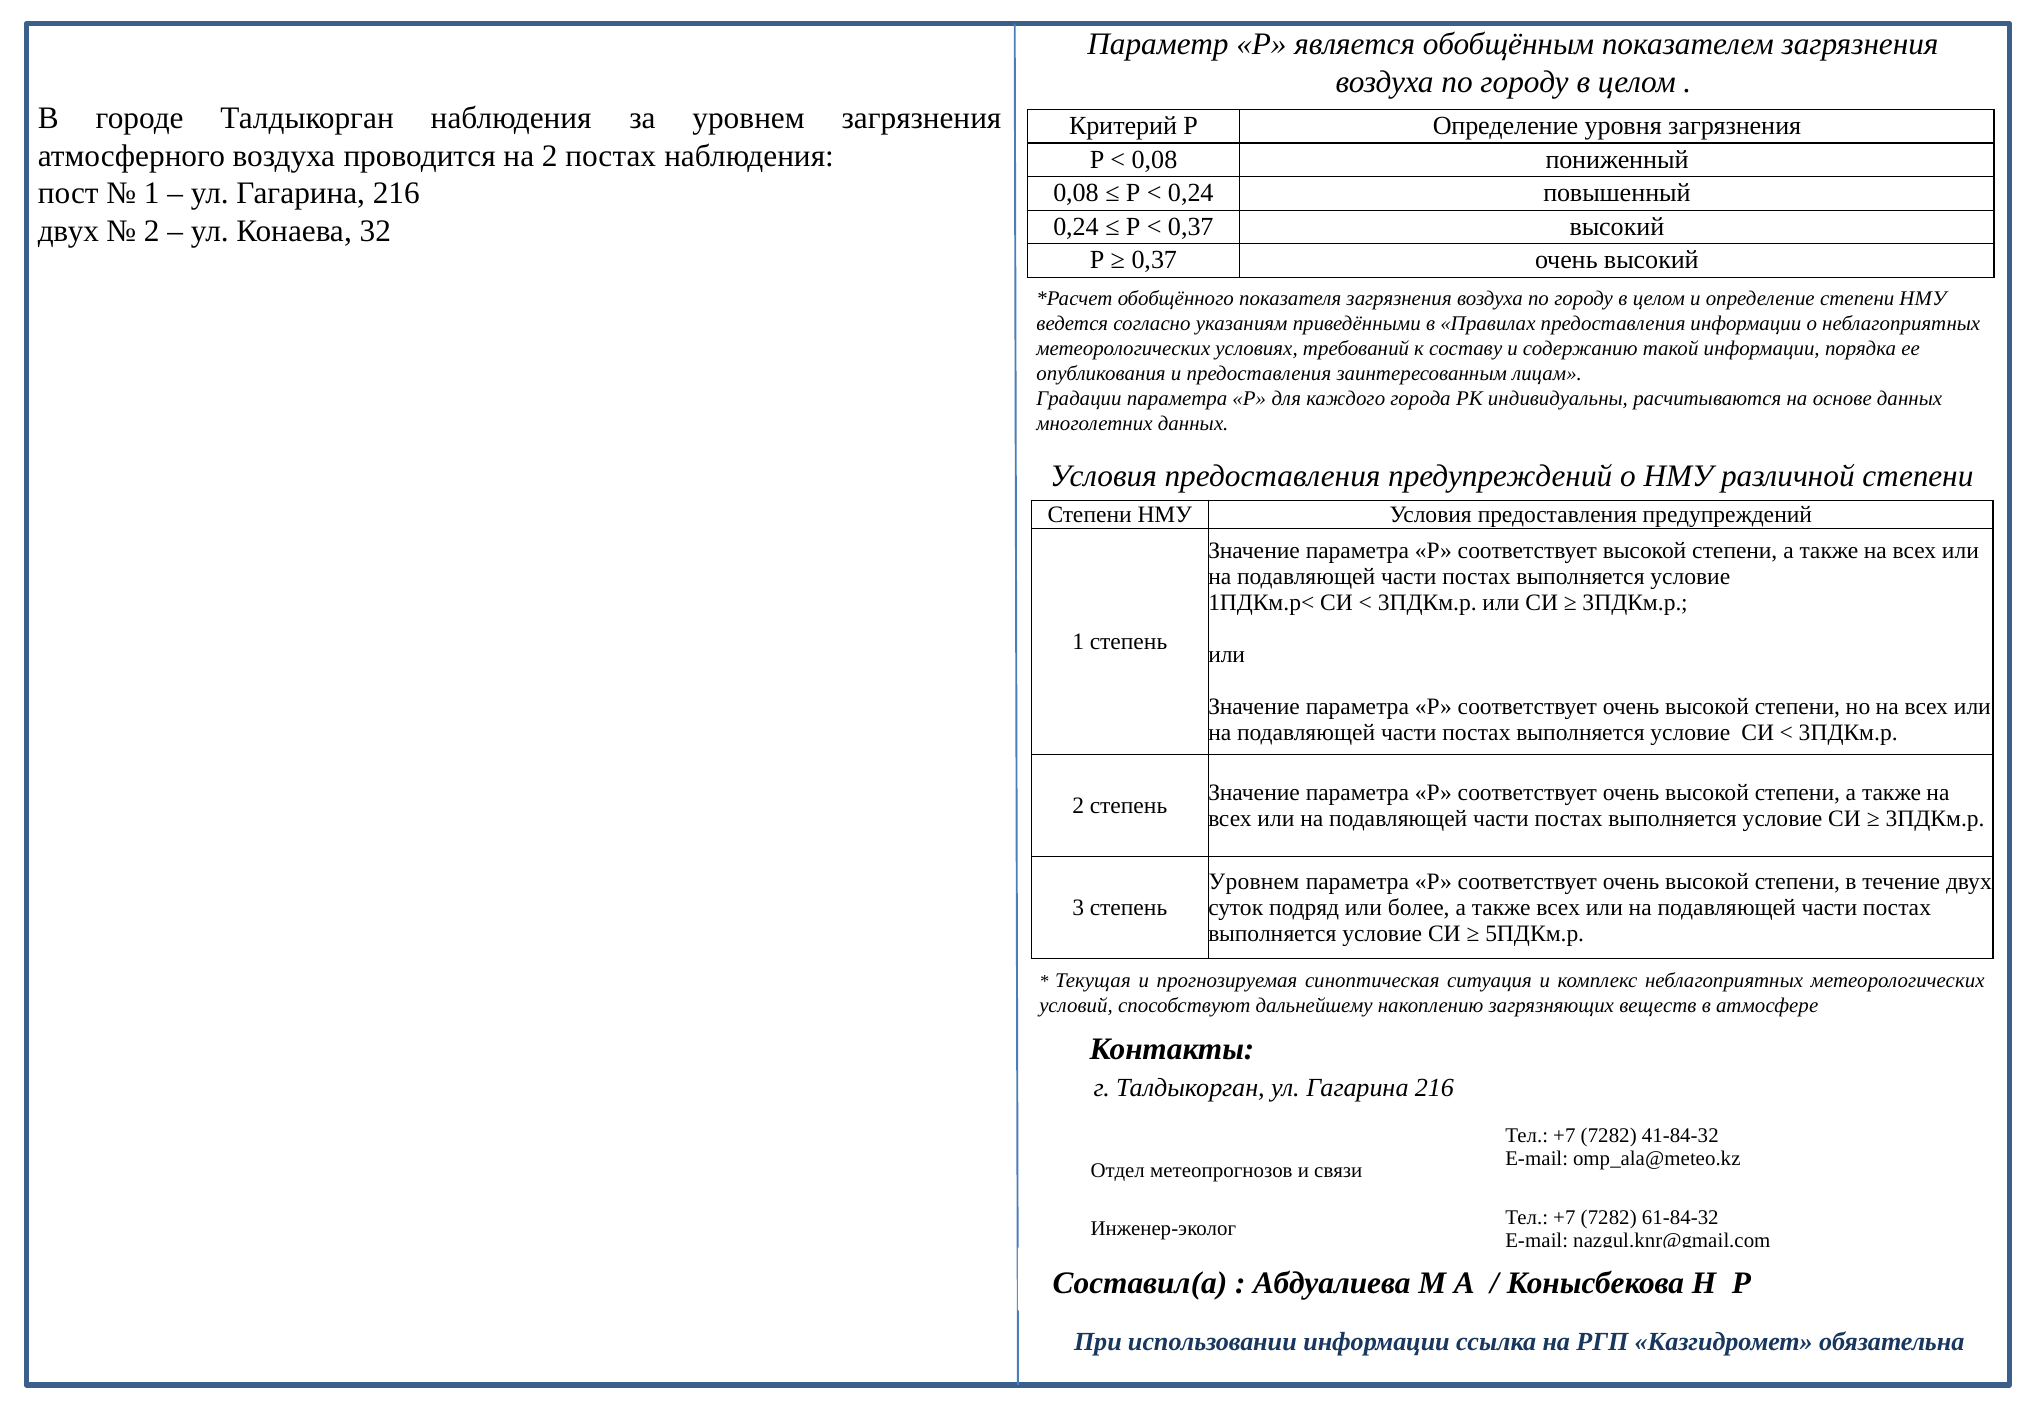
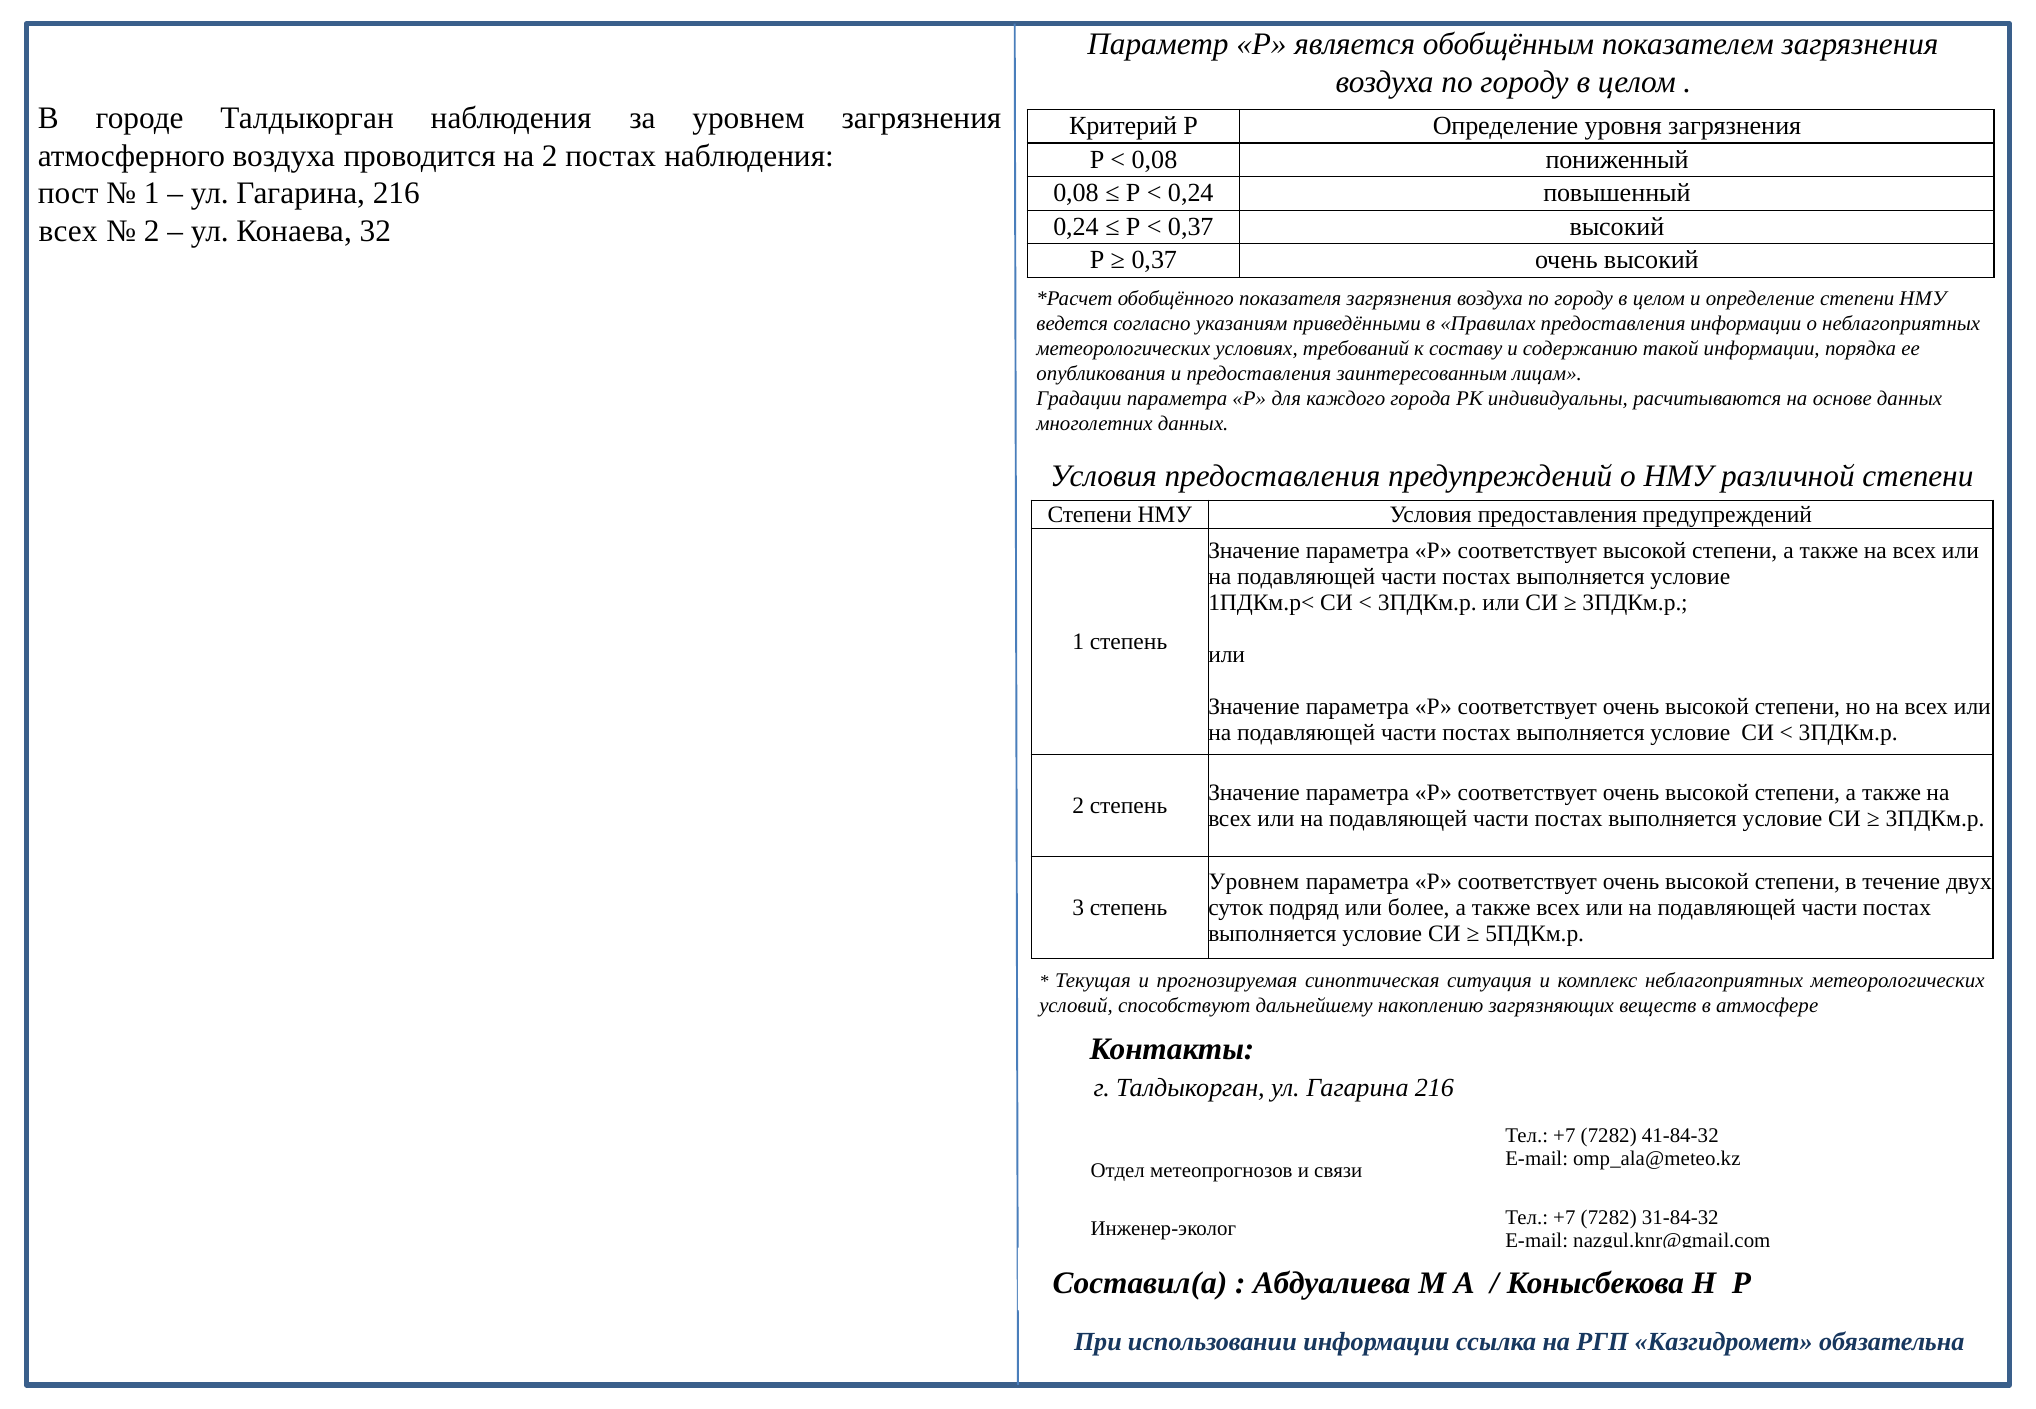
двух: двух -> всех (68, 231)
61-84-32: 61-84-32 -> 31-84-32 (1680, 1218)
